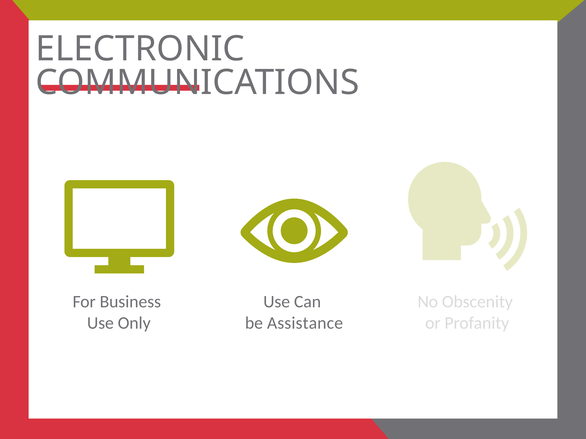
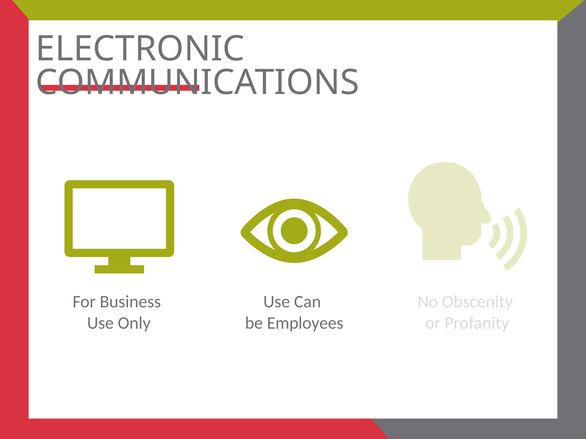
Assistance: Assistance -> Employees (305, 323)
